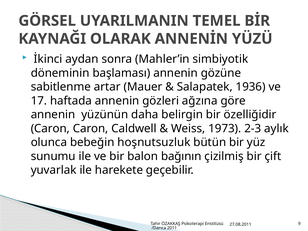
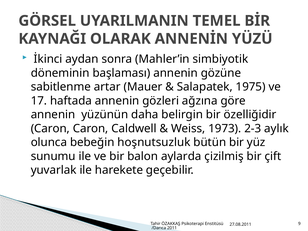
1936: 1936 -> 1975 (251, 87)
bağının: bağının -> aylarda (181, 156)
